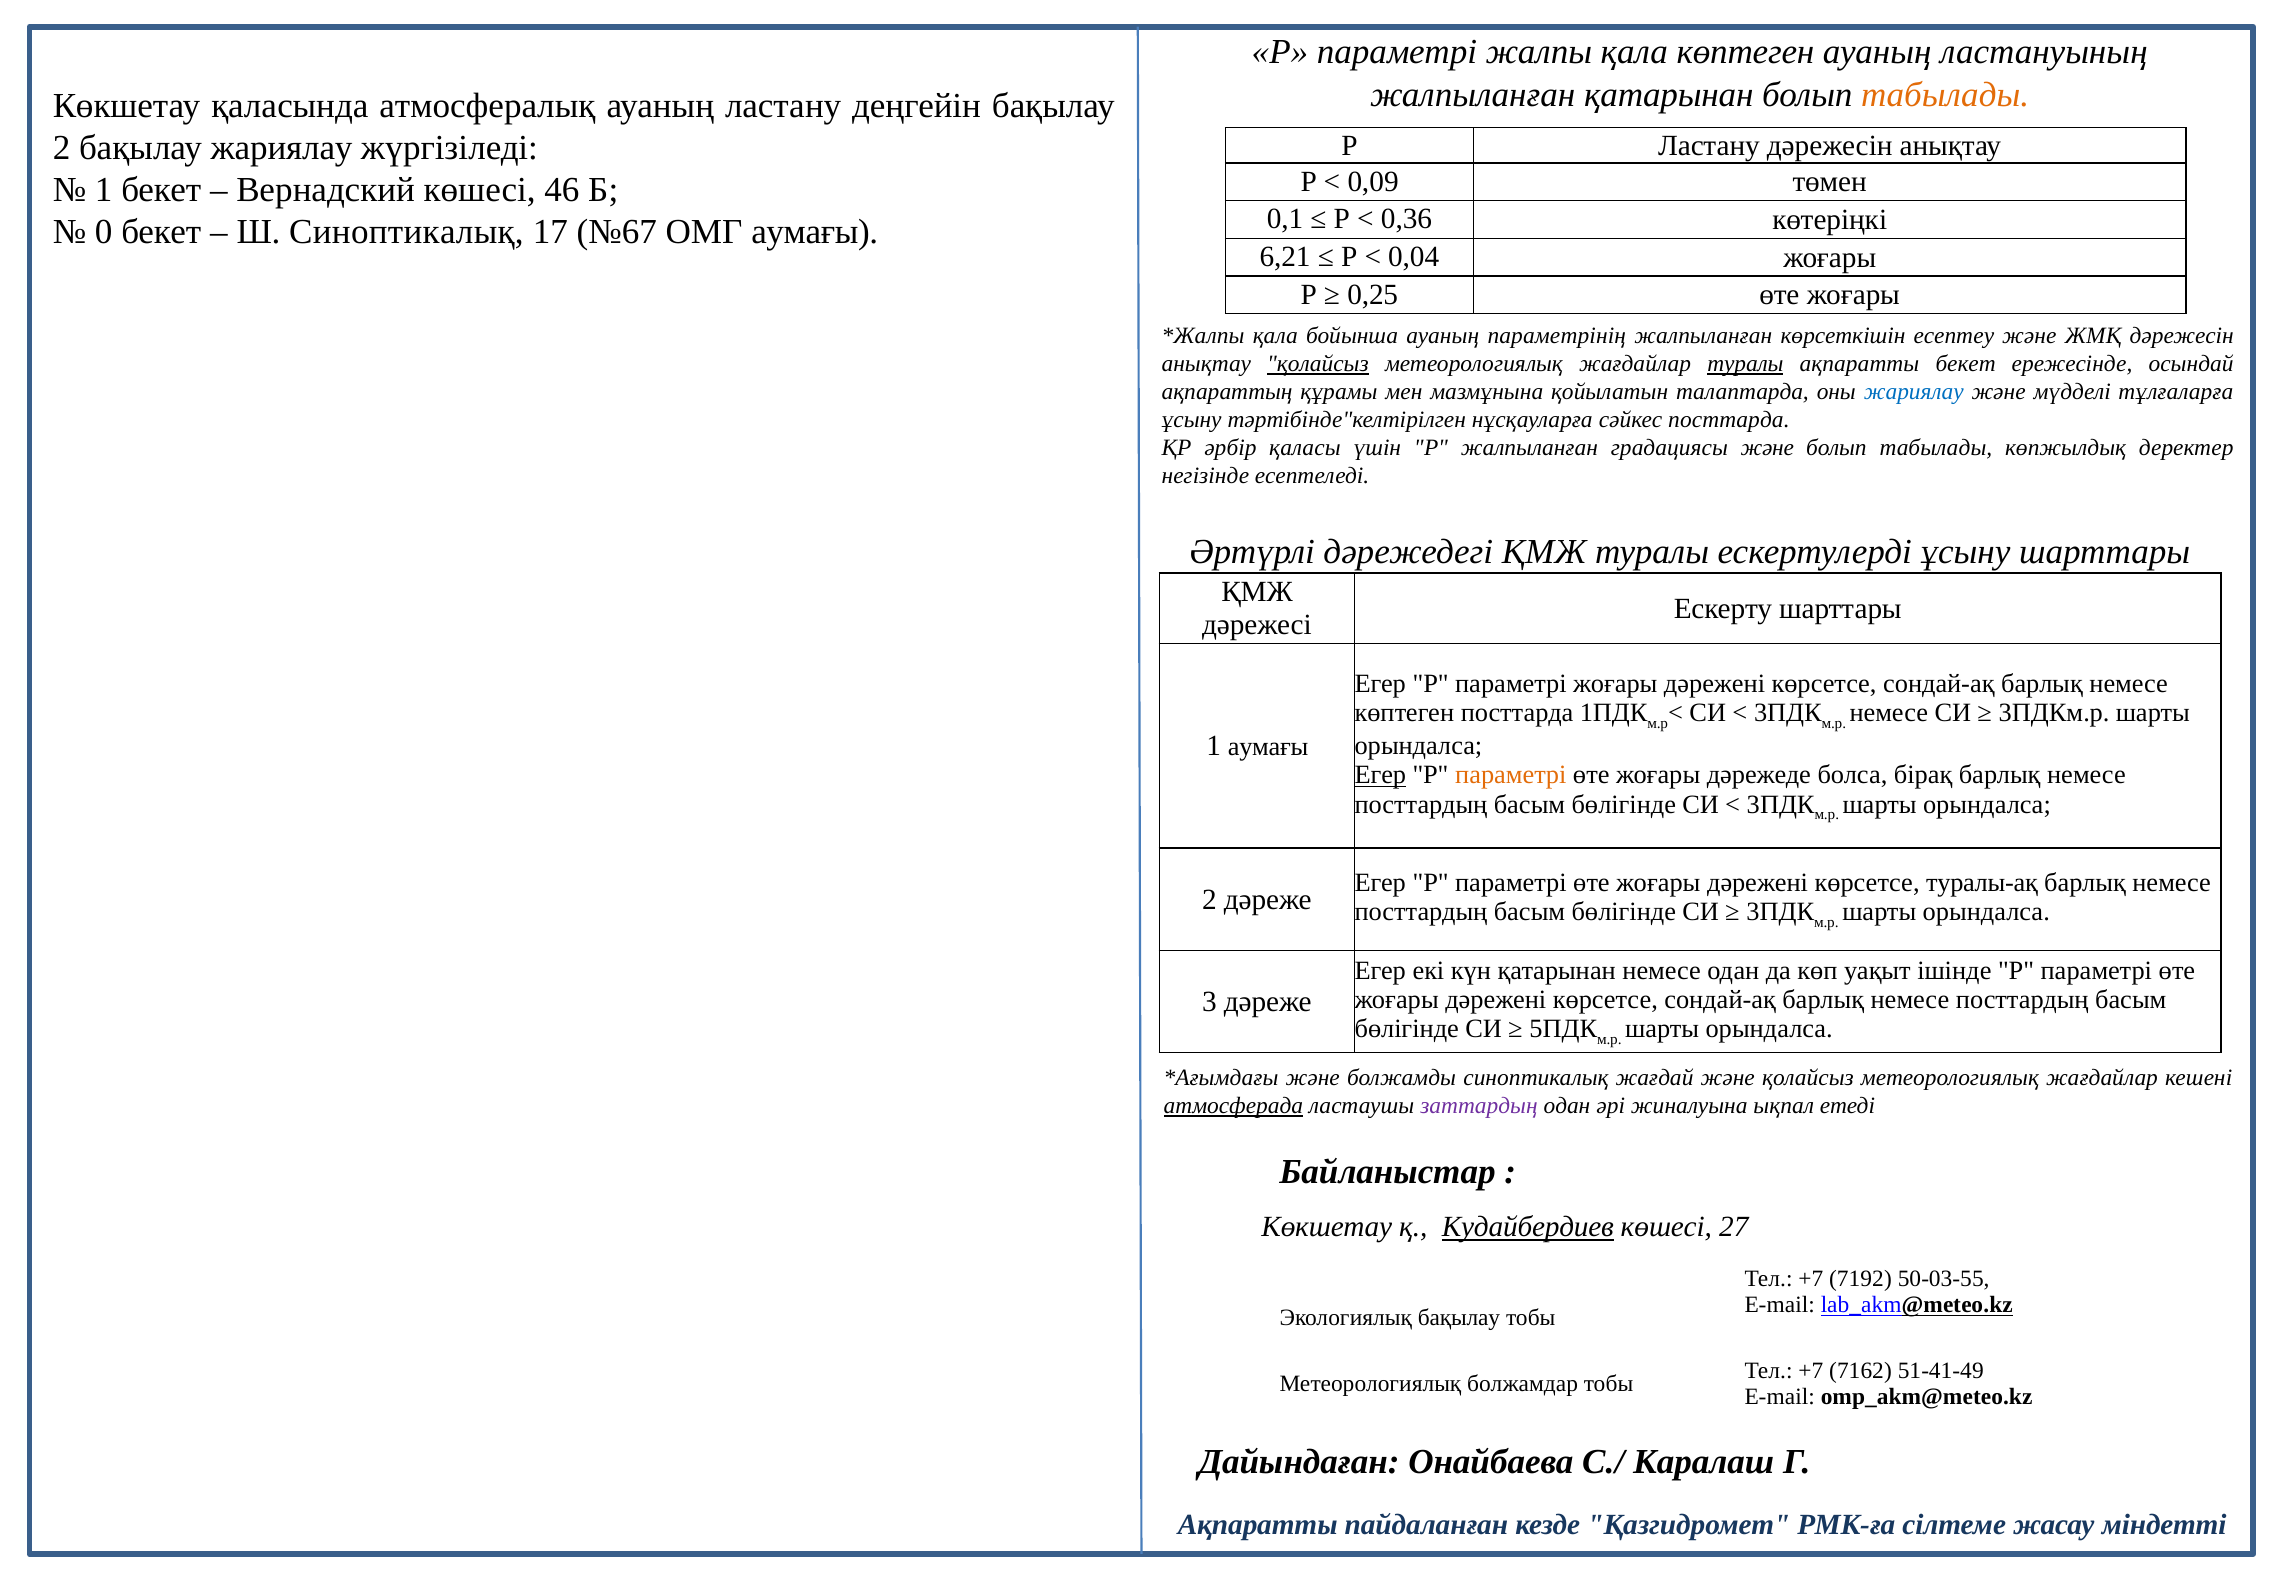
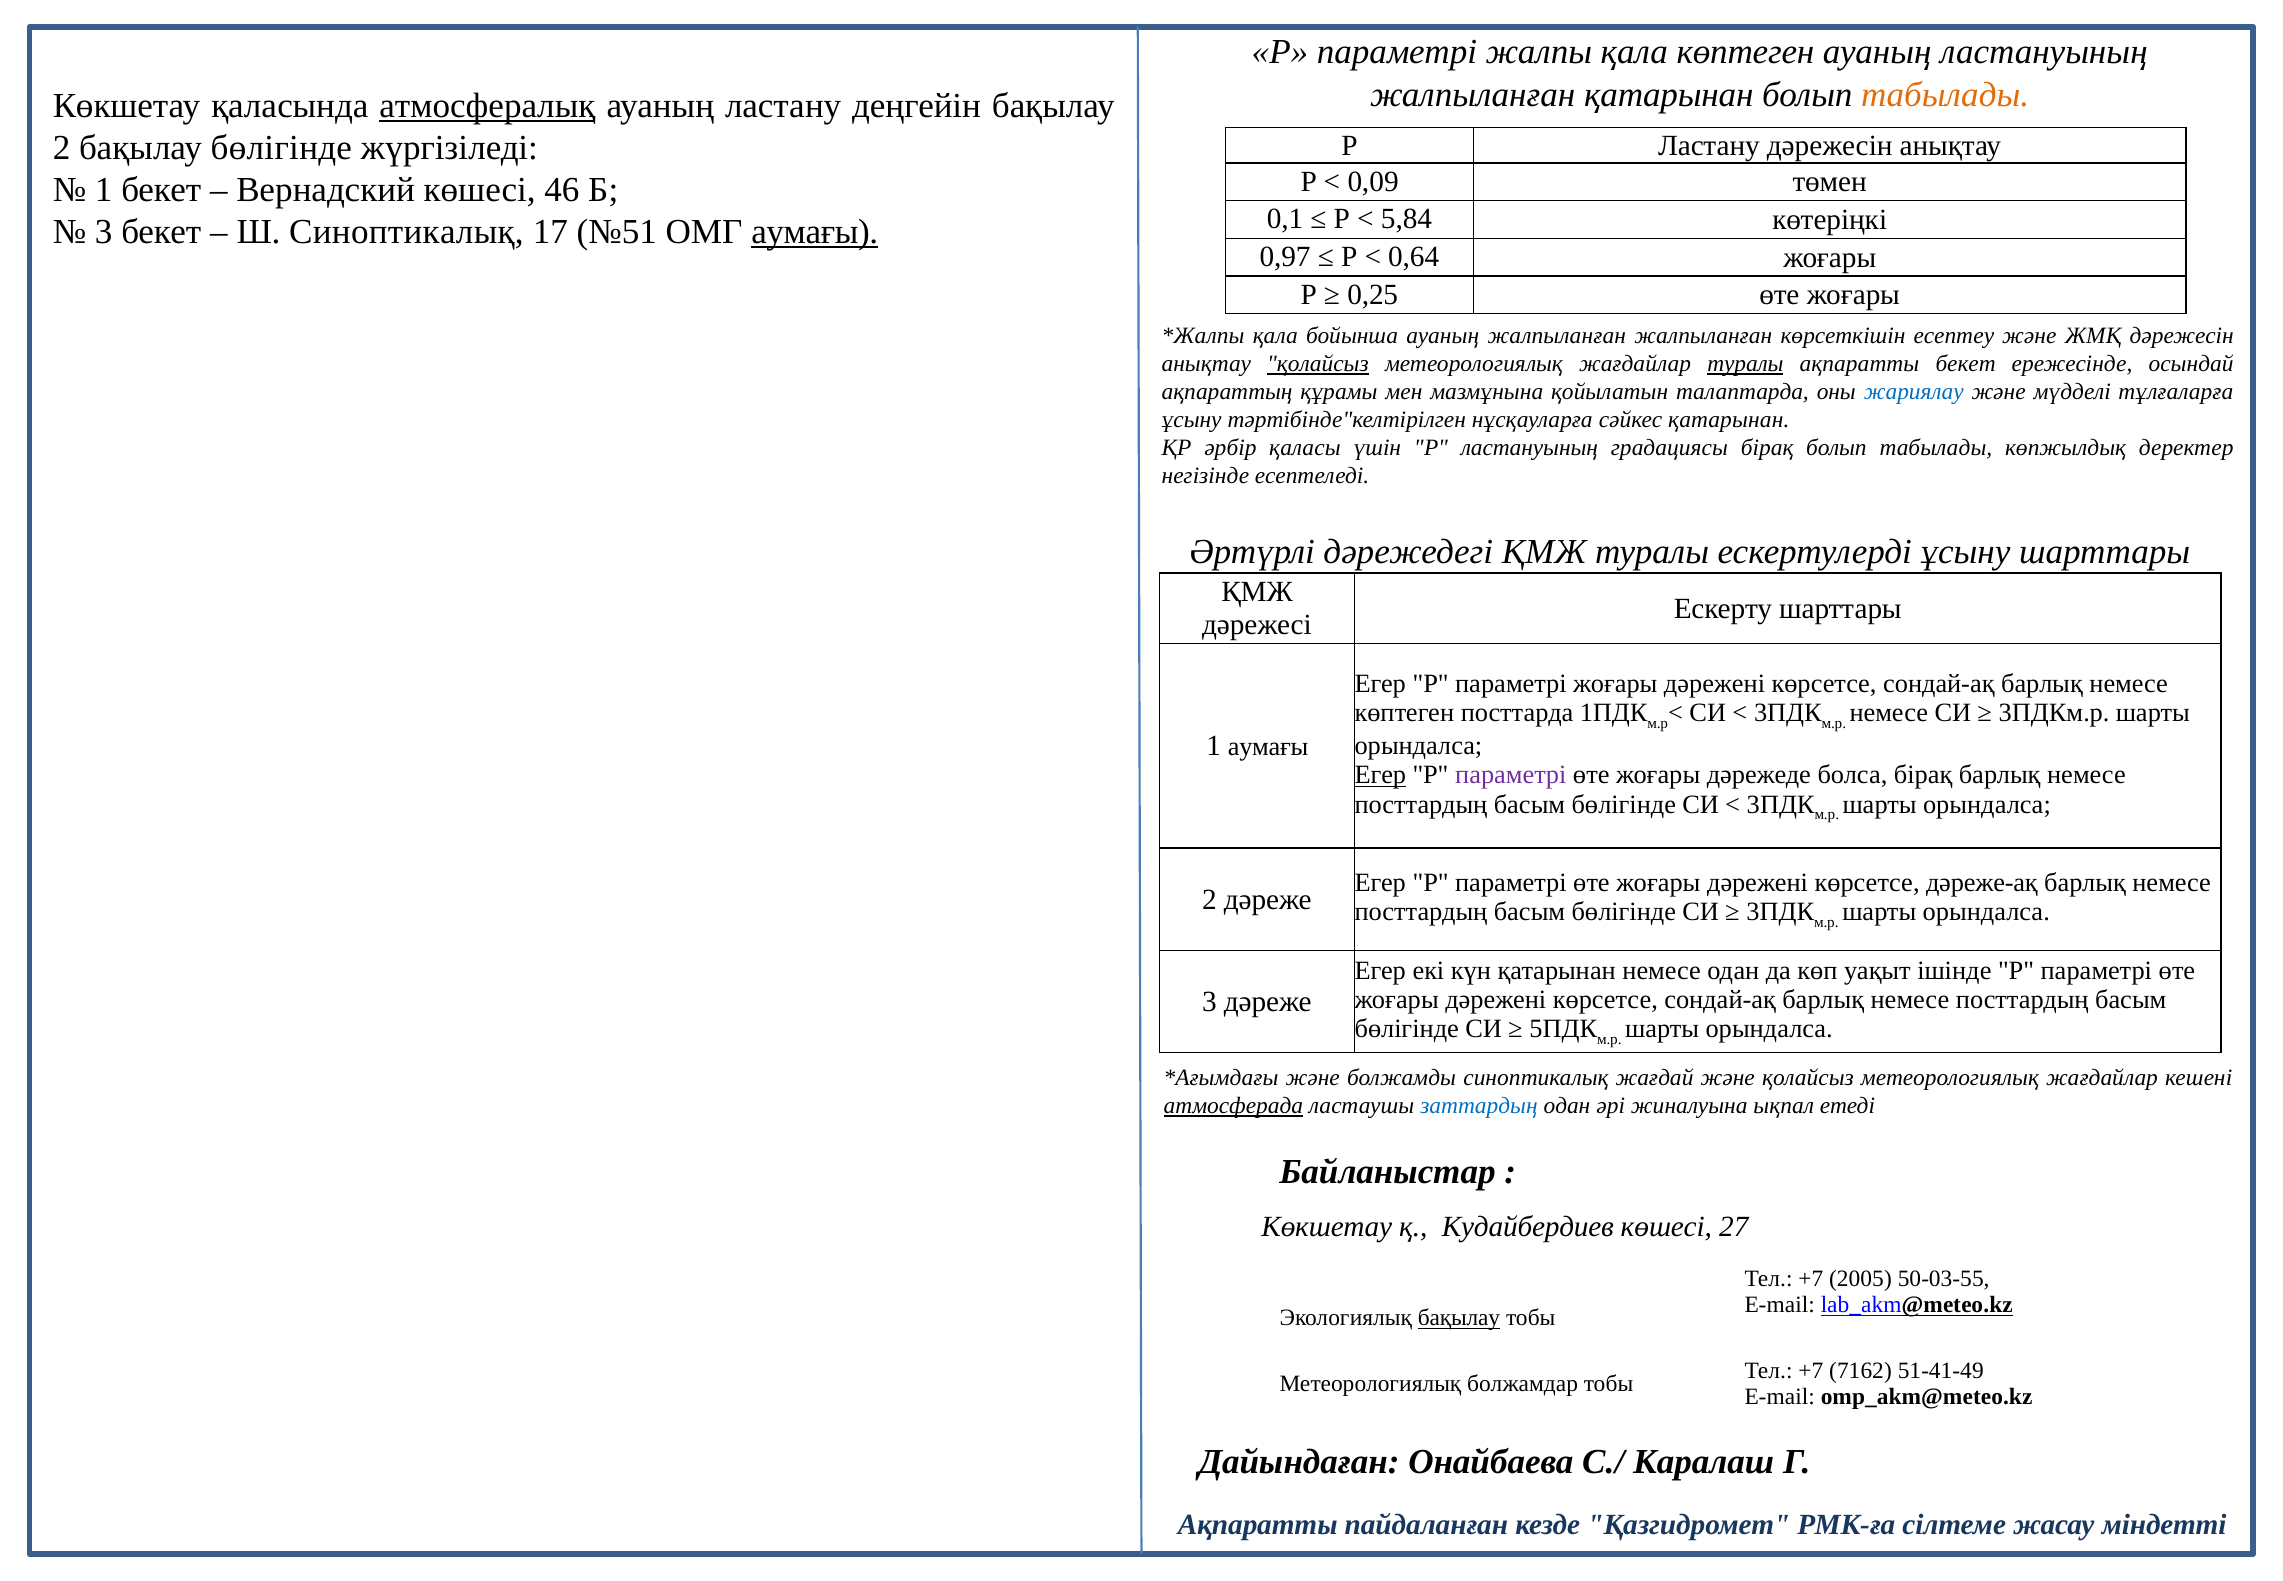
атмосфералық underline: none -> present (487, 106)
бақылау жариялау: жариялау -> бөлігінде (281, 148)
0,36: 0,36 -> 5,84 (1407, 219)
0: 0 -> 3 (104, 232)
№67: №67 -> №51 (617, 232)
аумағы underline: none -> present (815, 232)
6,21: 6,21 -> 0,97 (1285, 257)
0,04: 0,04 -> 0,64 (1414, 257)
ауаның параметрінің: параметрінің -> жалпыланған (1557, 336)
сәйкес посттарда: посттарда -> қатарынан (1729, 420)
Р жалпыланған: жалпыланған -> ластануының (1529, 448)
градациясы және: және -> бірақ (1767, 448)
параметрі colour: orange -> purple (1511, 775)
туралы-ақ: туралы-ақ -> дәреже-ақ (1982, 883)
заттардың colour: purple -> blue (1479, 1106)
Кудайбердиев underline: present -> none (1528, 1227)
7192: 7192 -> 2005 (1860, 1279)
бақылау underline: none -> present (1459, 1318)
